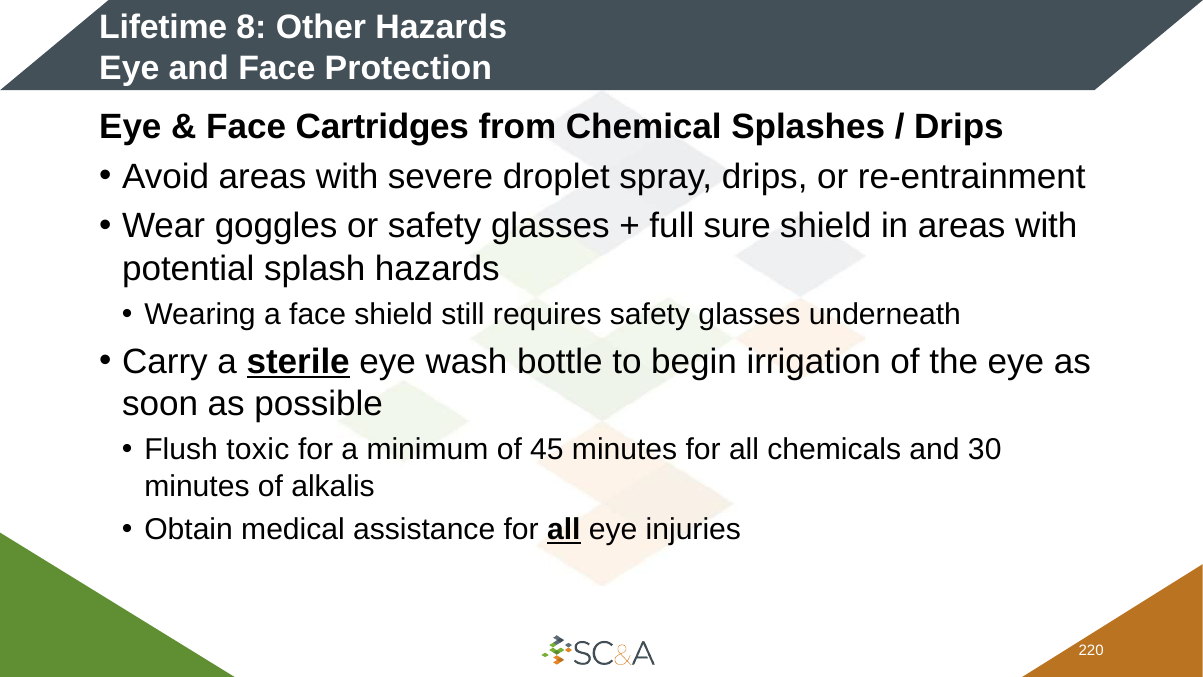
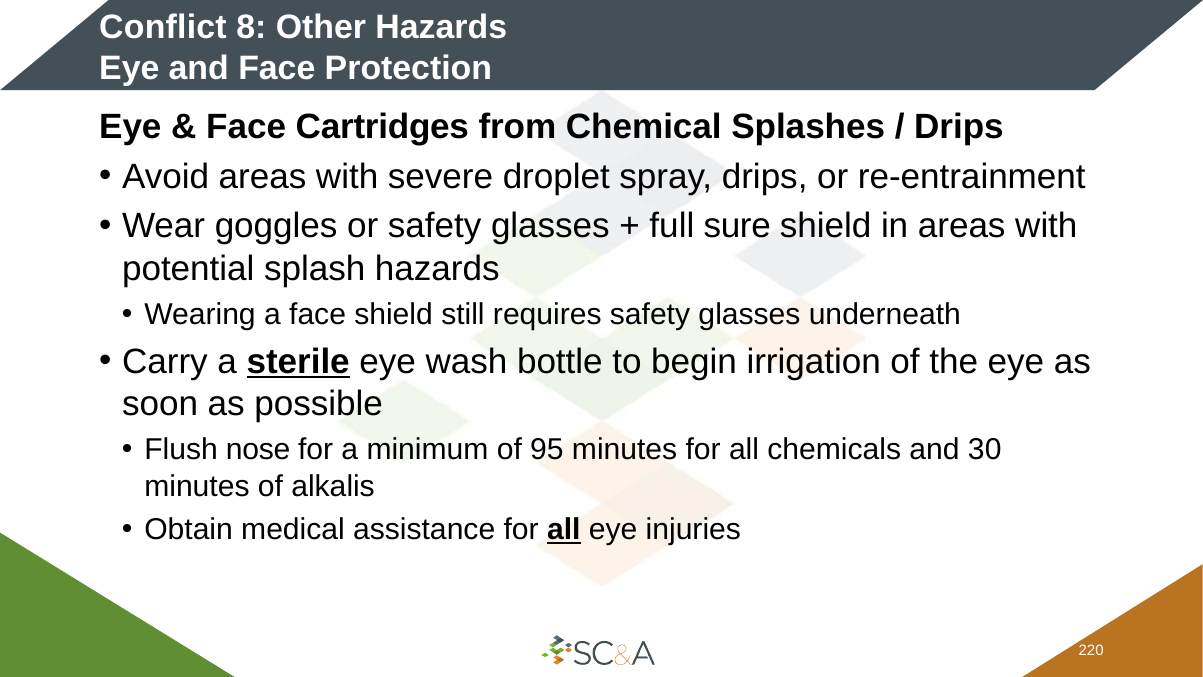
Lifetime: Lifetime -> Conflict (163, 27)
toxic: toxic -> nose (258, 450)
45: 45 -> 95 (547, 450)
